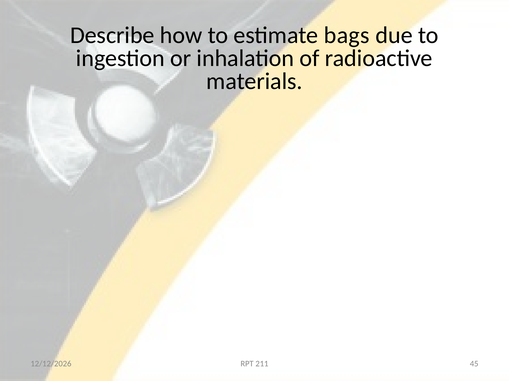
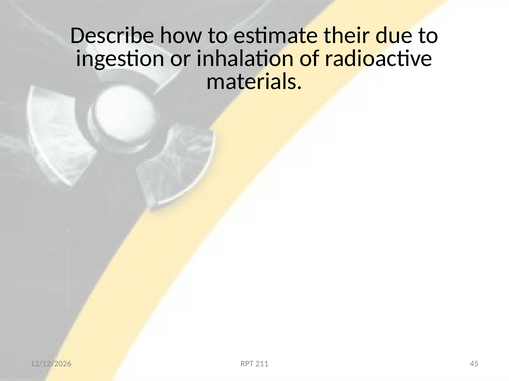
bags: bags -> their (347, 35)
